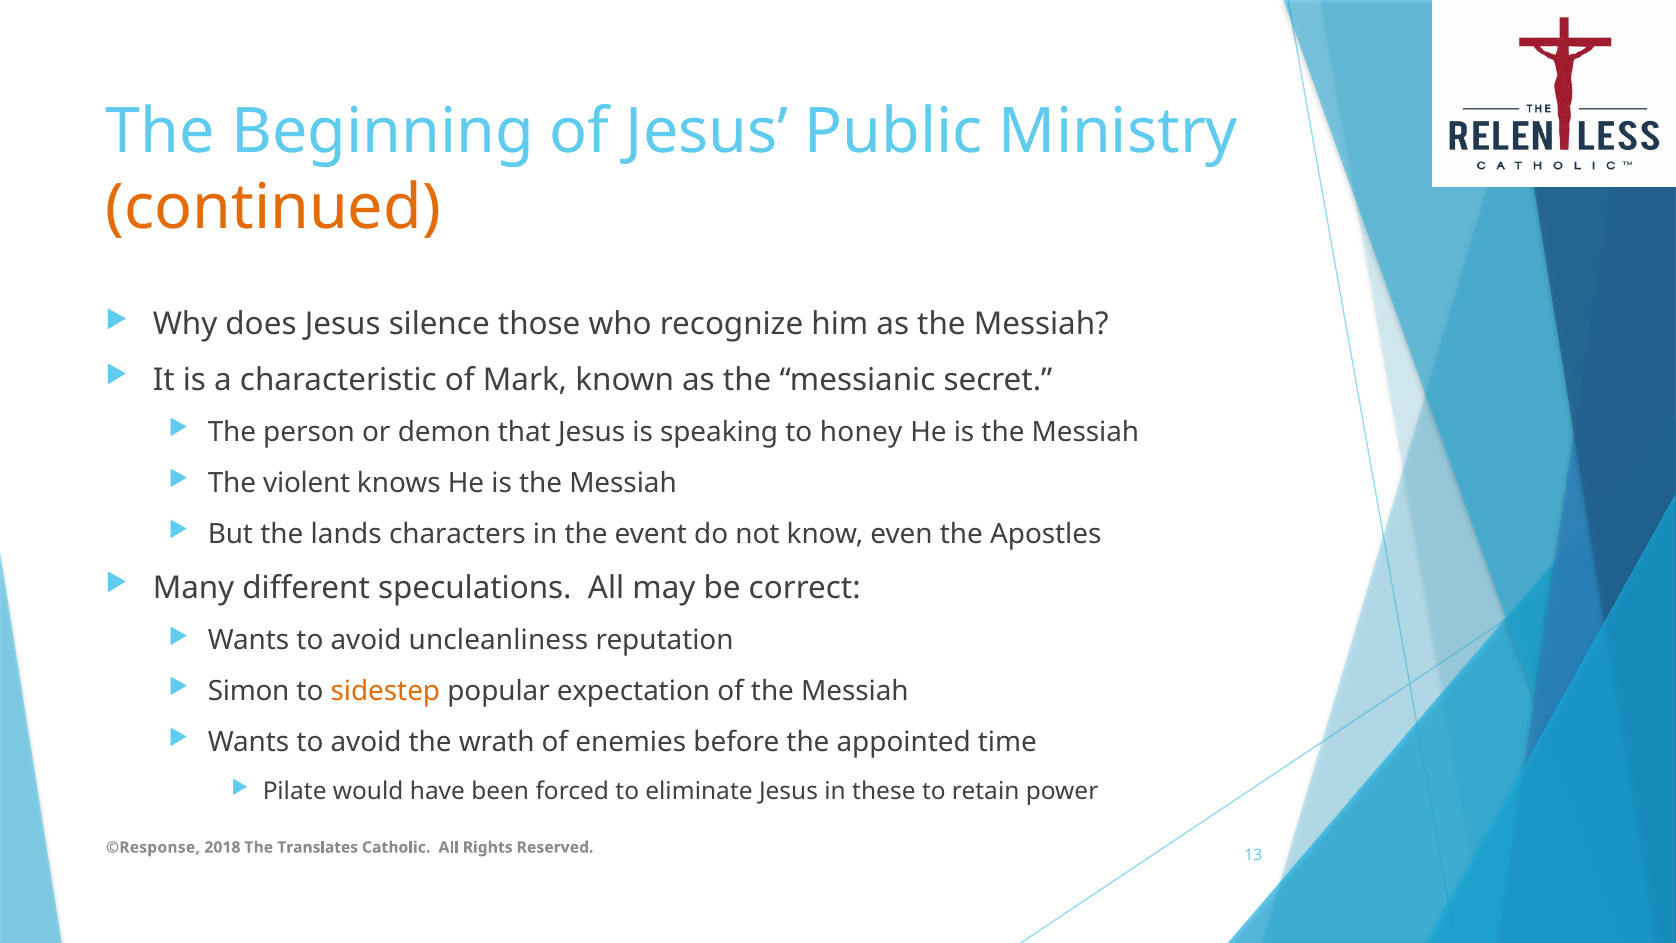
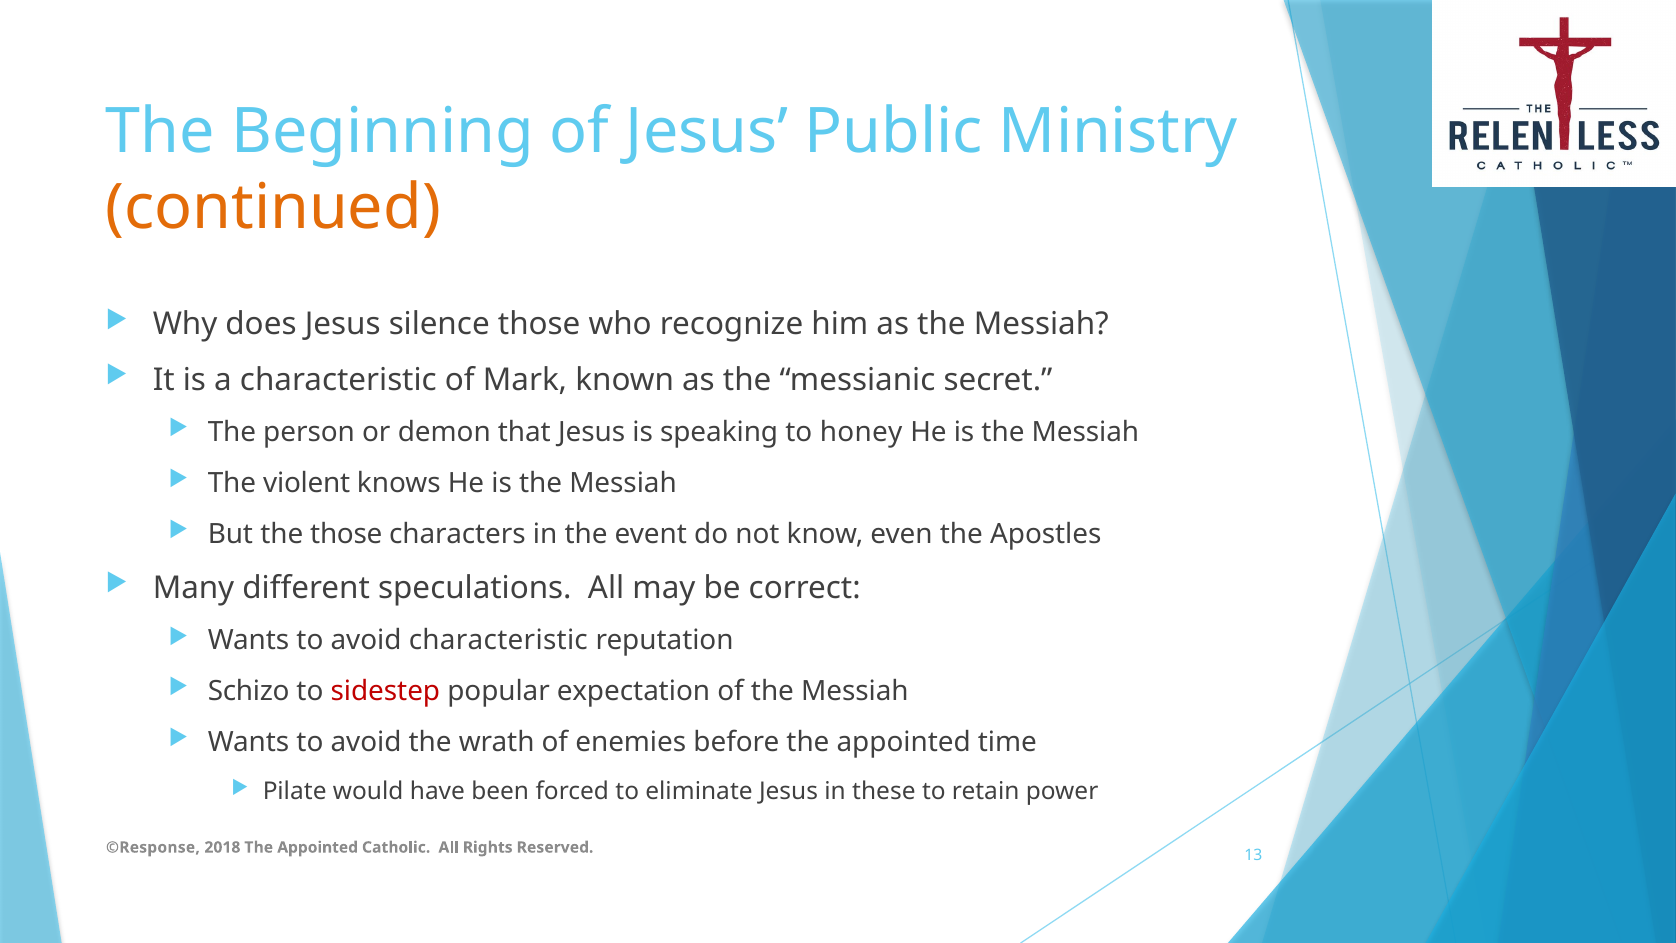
the lands: lands -> those (346, 534)
avoid uncleanliness: uncleanliness -> characteristic (498, 640)
Simon: Simon -> Schizo (249, 691)
sidestep colour: orange -> red (385, 691)
2018 The Translates: Translates -> Appointed (318, 847)
